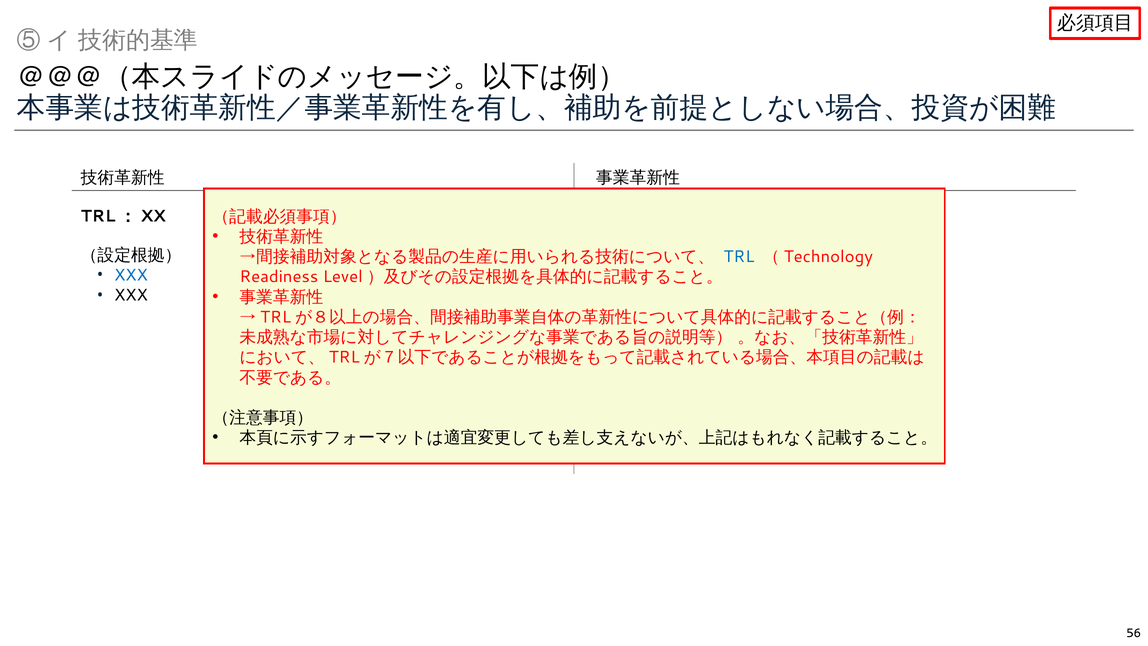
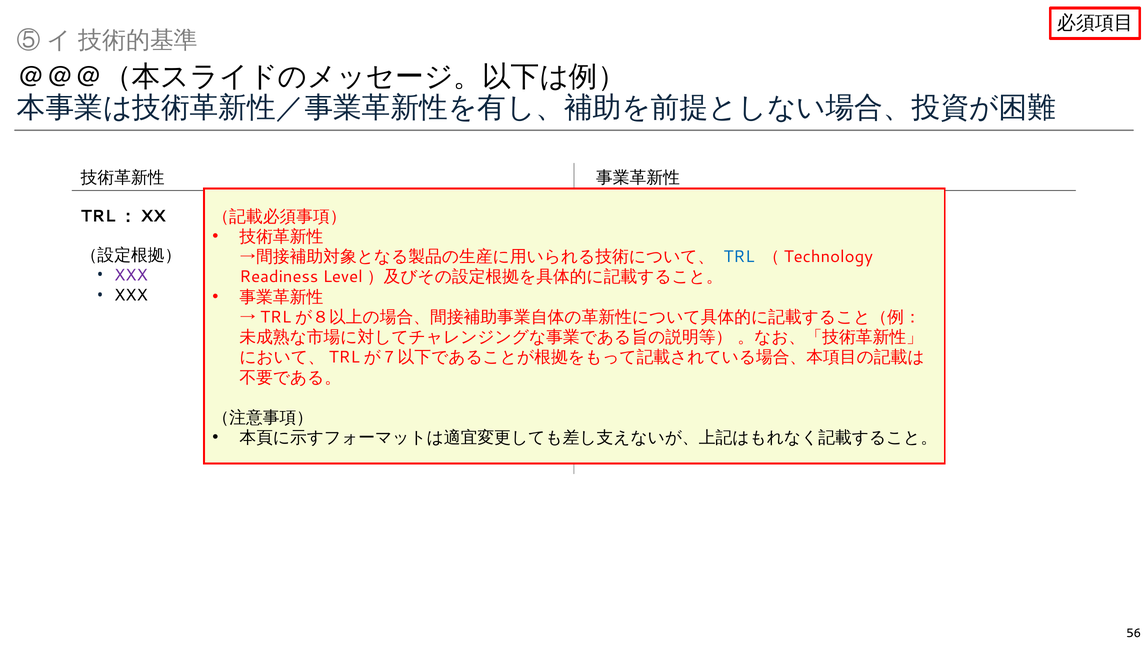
XXX colour: blue -> purple (131, 275)
